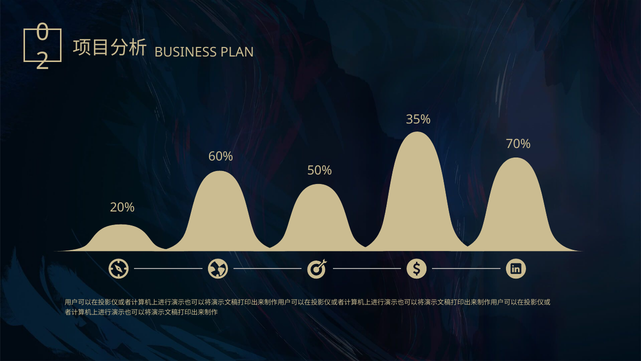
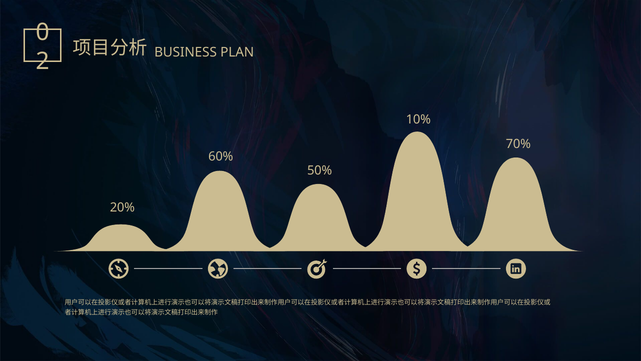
35%: 35% -> 10% (418, 119)
